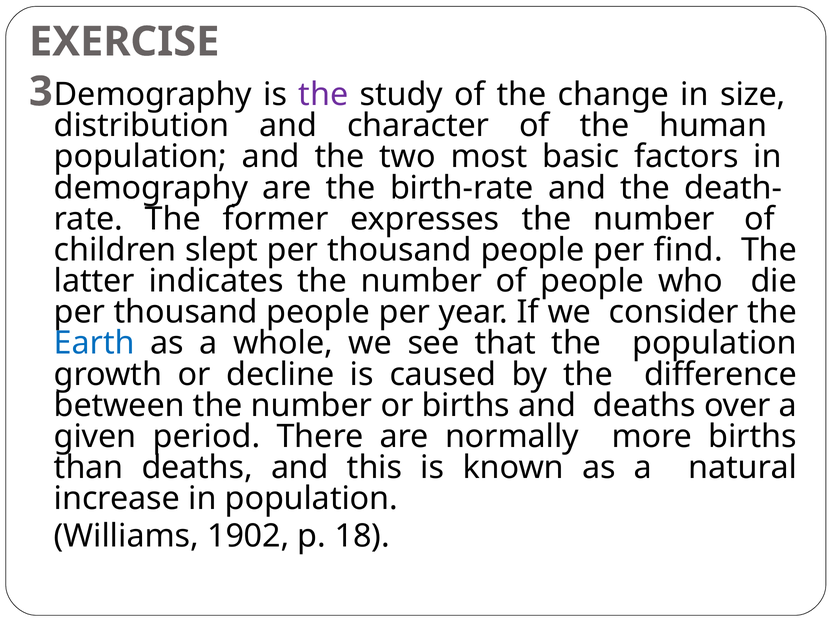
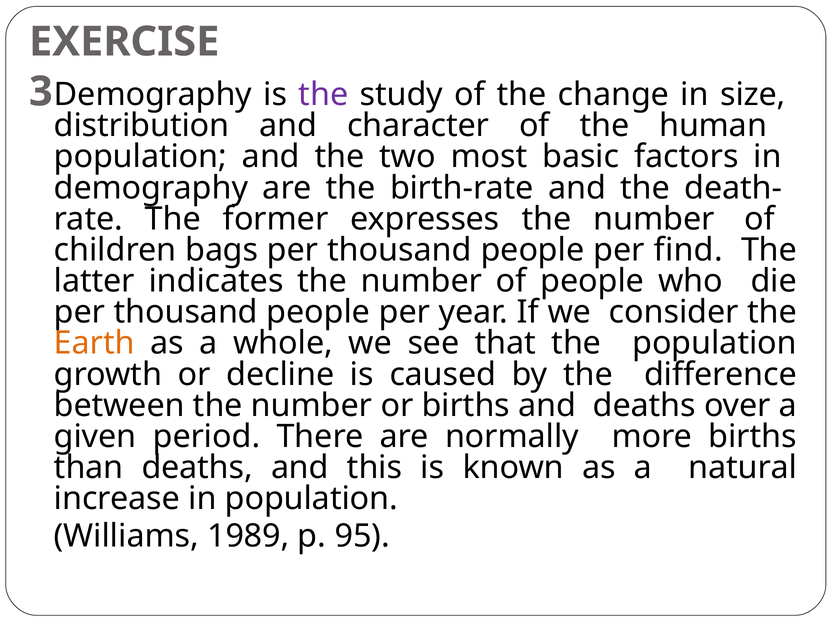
slept: slept -> bags (222, 250)
Earth colour: blue -> orange (94, 343)
1902: 1902 -> 1989 (248, 536)
18: 18 -> 95 (362, 536)
